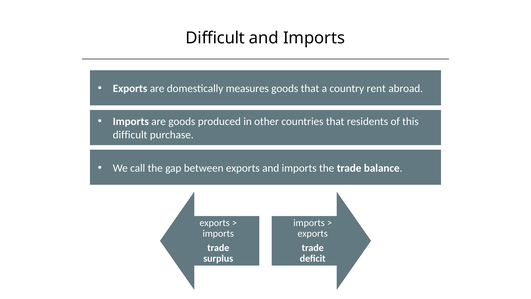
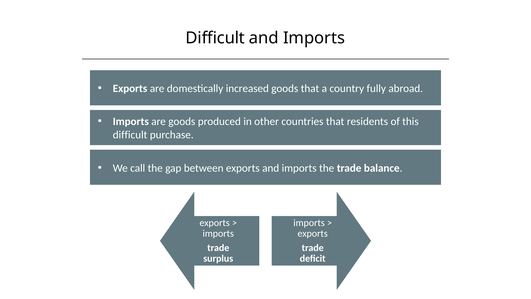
measures: measures -> increased (247, 88)
rent: rent -> fully (376, 88)
